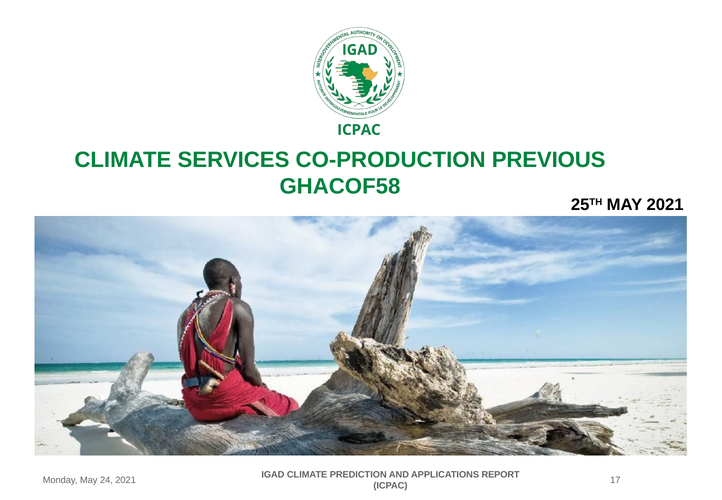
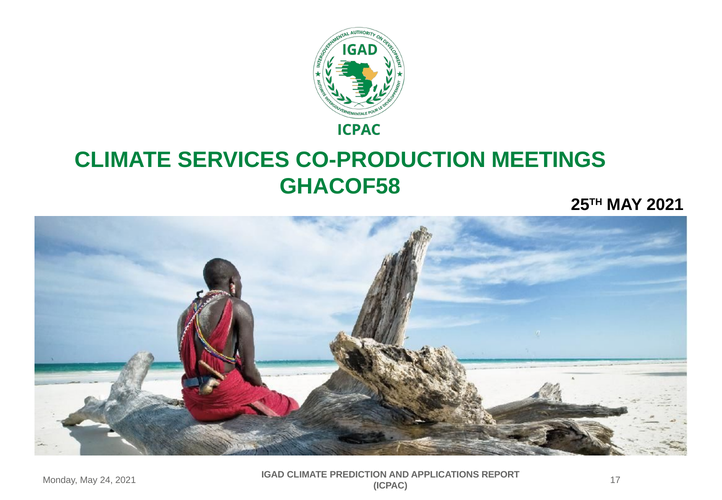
PREVIOUS: PREVIOUS -> MEETINGS (549, 160)
